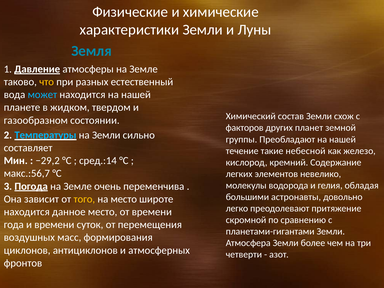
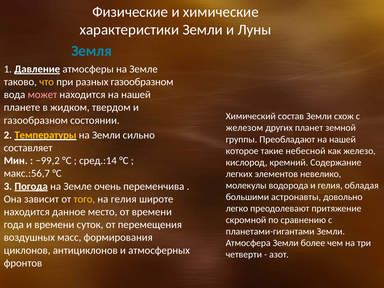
разных естественный: естественный -> газообразном (142, 82)
может colour: light blue -> pink (42, 95)
факторов: факторов -> железом (244, 128)
Температуры colour: light blue -> yellow (45, 135)
течение: течение -> которое (242, 151)
−29,2: −29,2 -> −99,2 (48, 161)
на место: место -> гелия (124, 199)
